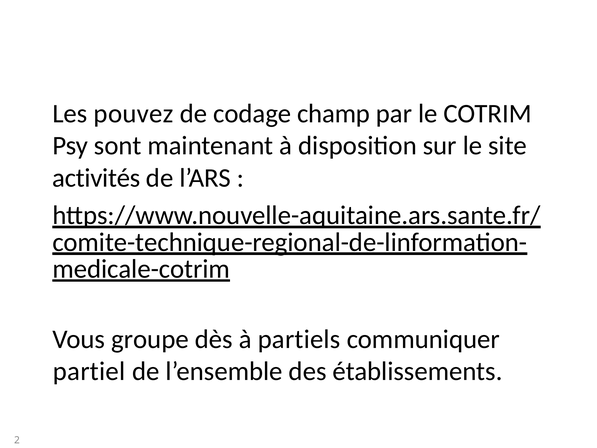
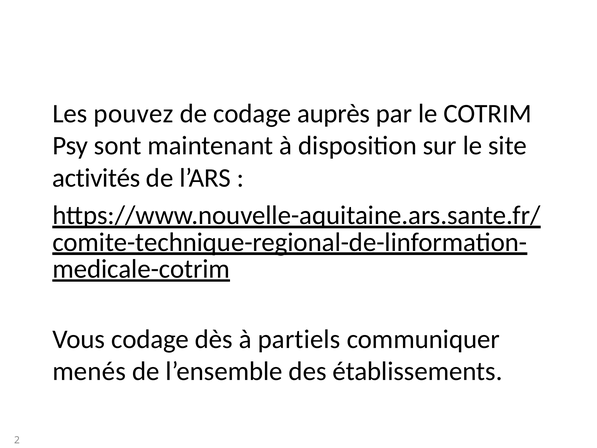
champ: champ -> auprès (334, 113)
Vous groupe: groupe -> codage (150, 339)
partiel: partiel -> menés (89, 371)
